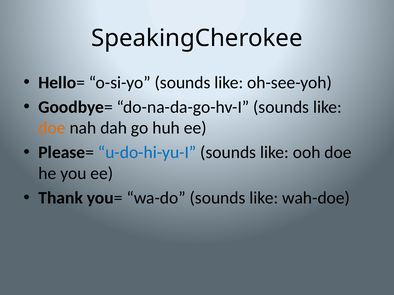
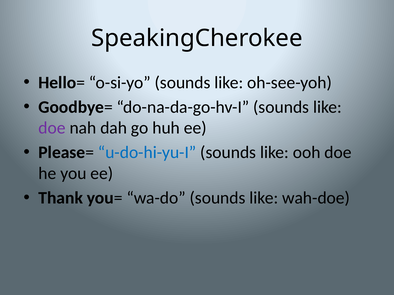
doe colour: orange -> purple (52, 128)
